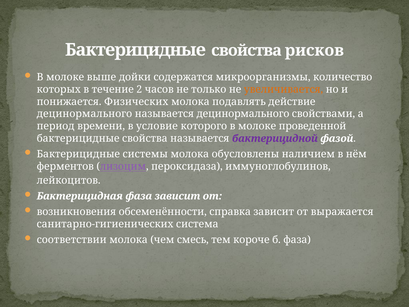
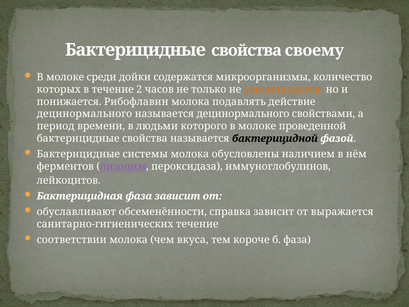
рисков: рисков -> своему (314, 50)
выше: выше -> среди (102, 77)
Физических: Физических -> Рибофлавин (136, 102)
условие: условие -> людьми (157, 126)
бактерицидной colour: purple -> black (275, 138)
возникновения: возникновения -> обуславливают (76, 212)
санитарно-гигиенических система: система -> течение (197, 224)
смесь: смесь -> вкуса (193, 240)
